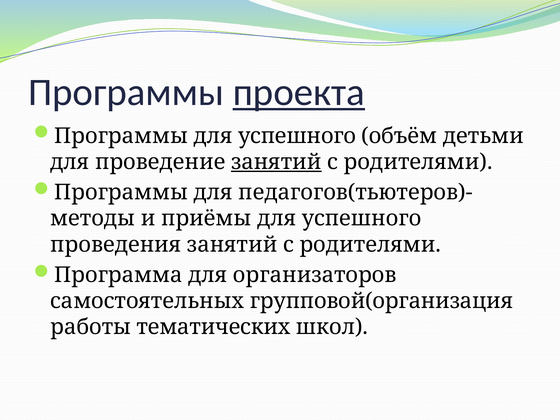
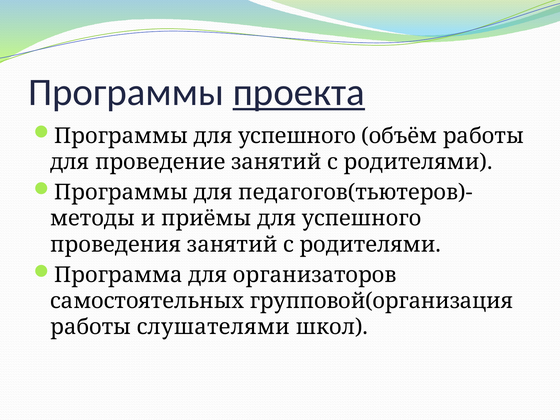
объём детьми: детьми -> работы (483, 136)
занятий underline: present -> none (276, 162)
тематических: тематических -> слушателями (213, 327)
